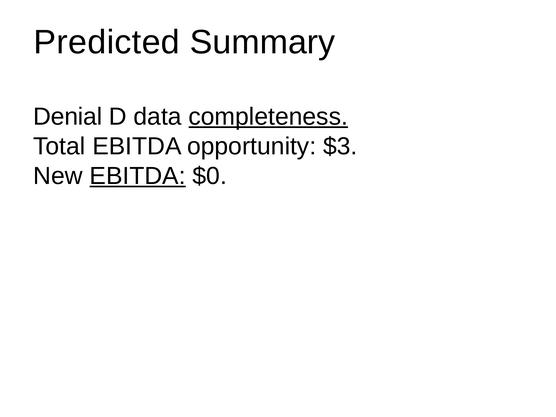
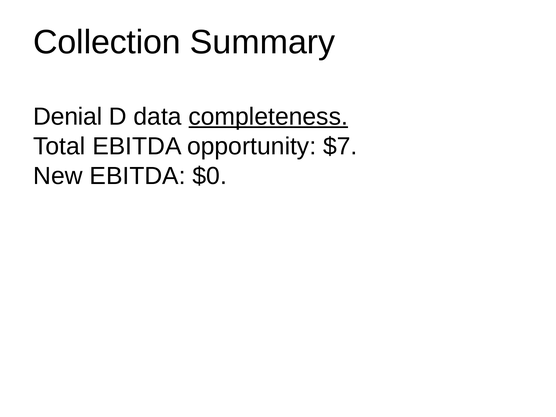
Predicted: Predicted -> Collection (107, 42)
$3: $3 -> $7 (340, 146)
EBITDA underline: present -> none (138, 176)
